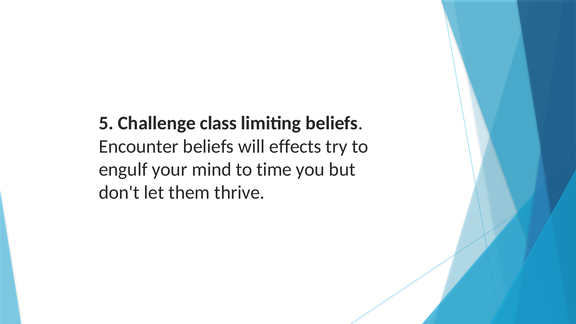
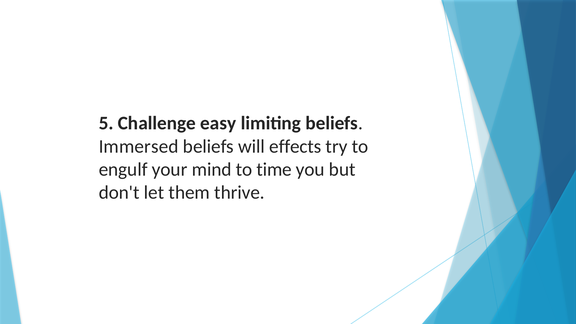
class: class -> easy (218, 123)
Encounter: Encounter -> Immersed (139, 146)
